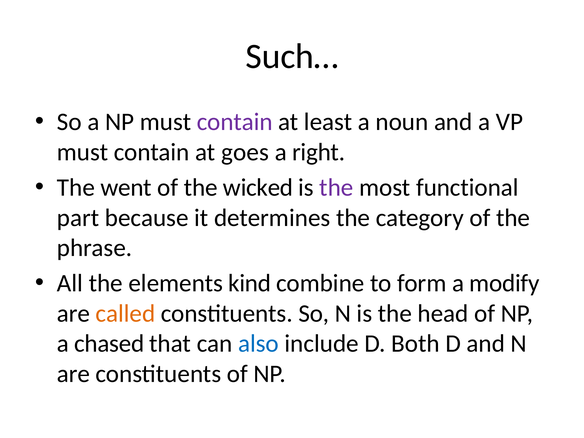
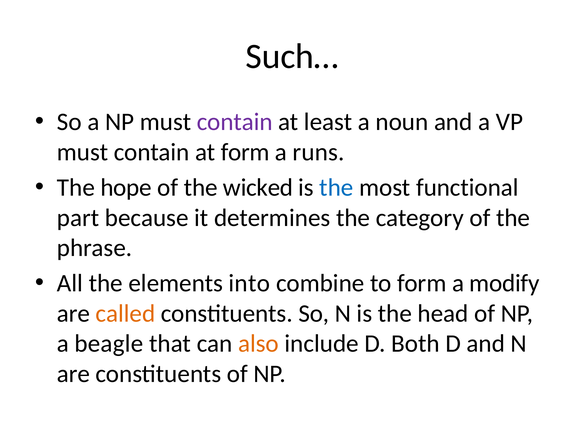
at goes: goes -> form (245, 152)
right: right -> runs (318, 152)
went: went -> hope (126, 188)
the colour: purple -> blue (336, 188)
kind: kind -> into (249, 283)
chased: chased -> beagle (109, 344)
also colour: blue -> orange (258, 344)
